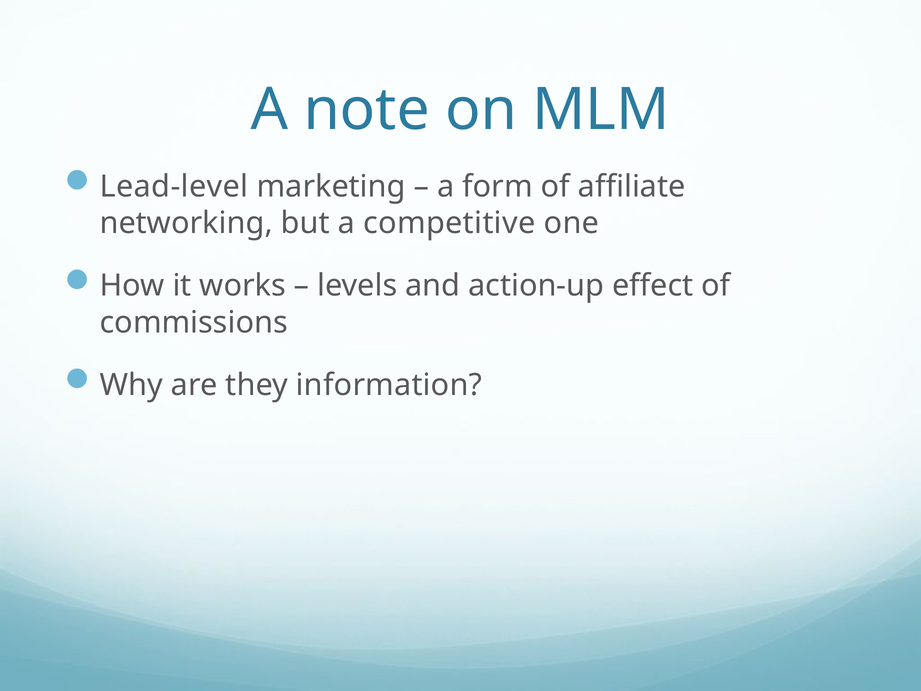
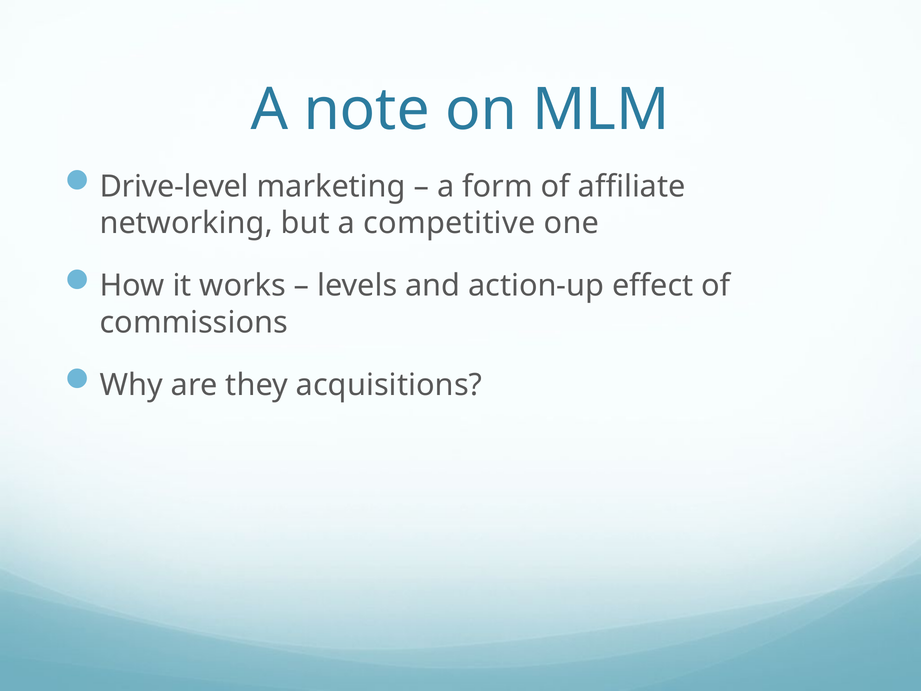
Lead-level: Lead-level -> Drive-level (174, 186)
information: information -> acquisitions (389, 385)
